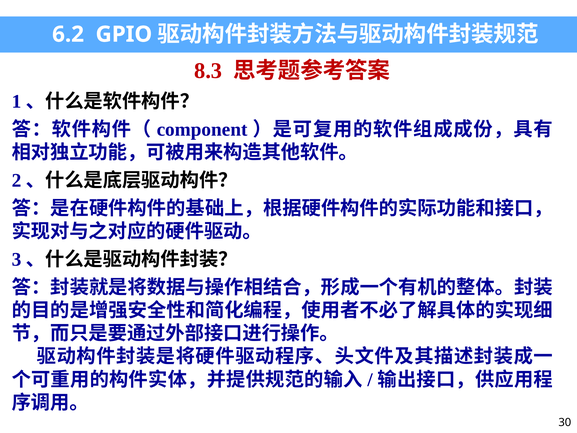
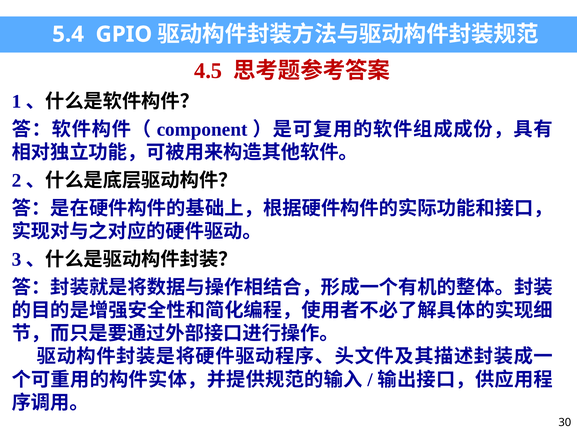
6.2: 6.2 -> 5.4 (68, 34)
8.3: 8.3 -> 4.5 (208, 71)
